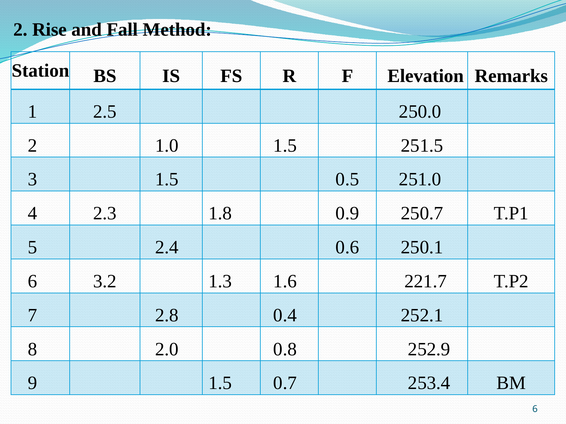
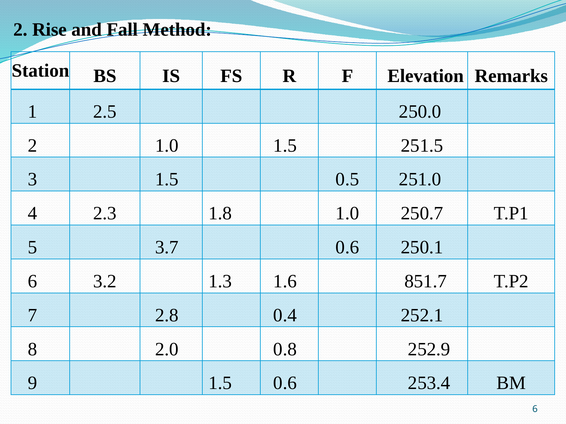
1.8 0.9: 0.9 -> 1.0 (347, 214)
2.4: 2.4 -> 3.7 (167, 248)
221.7: 221.7 -> 851.7 (426, 282)
1.5 0.7: 0.7 -> 0.6 (285, 384)
